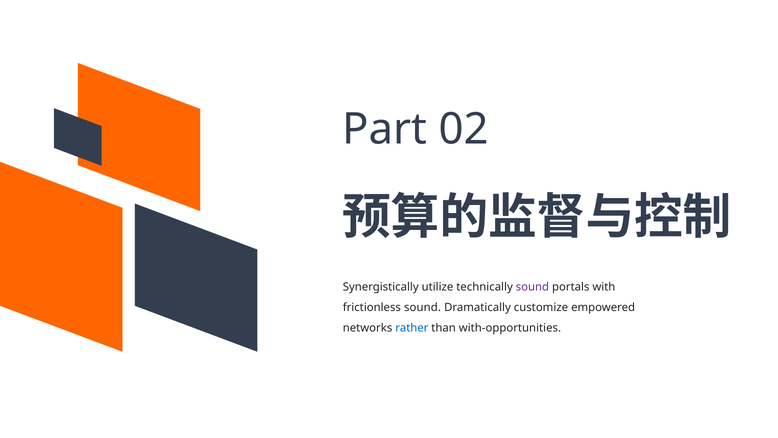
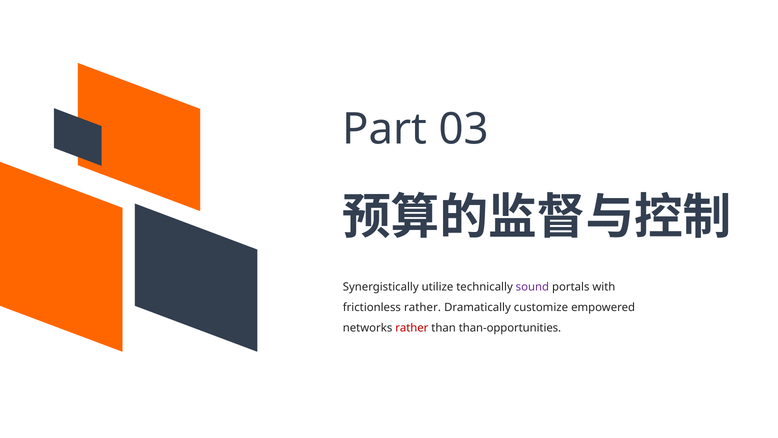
02: 02 -> 03 (464, 129)
frictionless sound: sound -> rather (422, 307)
rather colour: blue -> red (412, 328)
with-opportunities: with-opportunities -> than-opportunities (510, 328)
